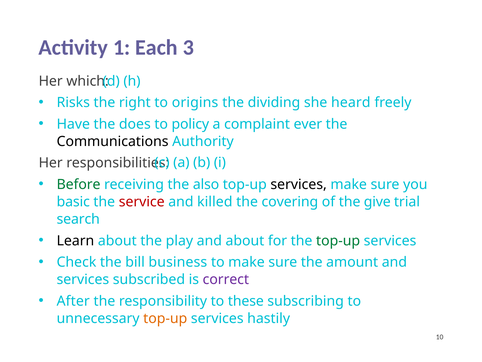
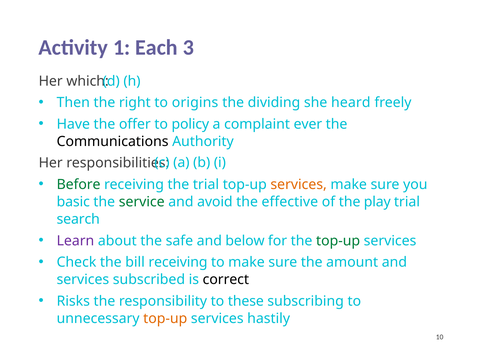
Risks: Risks -> Then (73, 103)
does: does -> offer (135, 124)
the also: also -> trial (206, 184)
services colour: black -> orange (299, 184)
service colour: red -> green (142, 202)
killed: killed -> avoid (215, 202)
covering: covering -> effective (290, 202)
give: give -> play (377, 202)
Learn colour: black -> purple (75, 240)
play: play -> safe (179, 240)
and about: about -> below (245, 240)
bill business: business -> receiving (178, 262)
correct colour: purple -> black (226, 279)
After: After -> Risks (73, 301)
